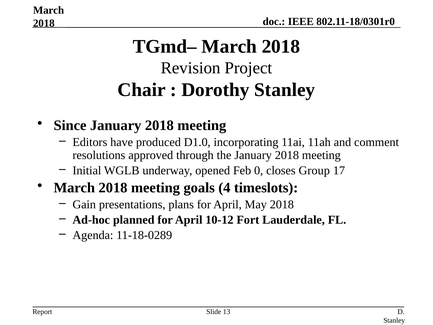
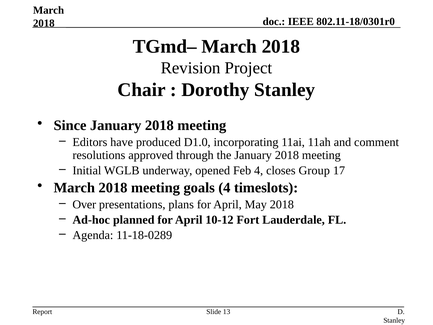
Feb 0: 0 -> 4 (259, 170)
Gain: Gain -> Over (84, 204)
